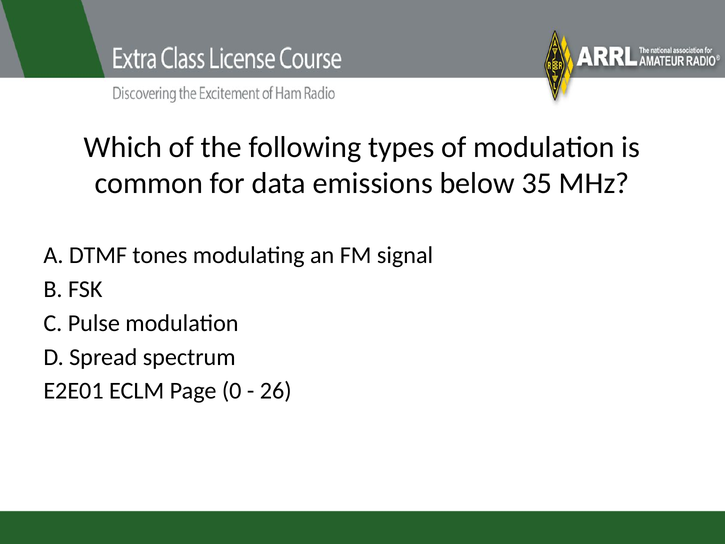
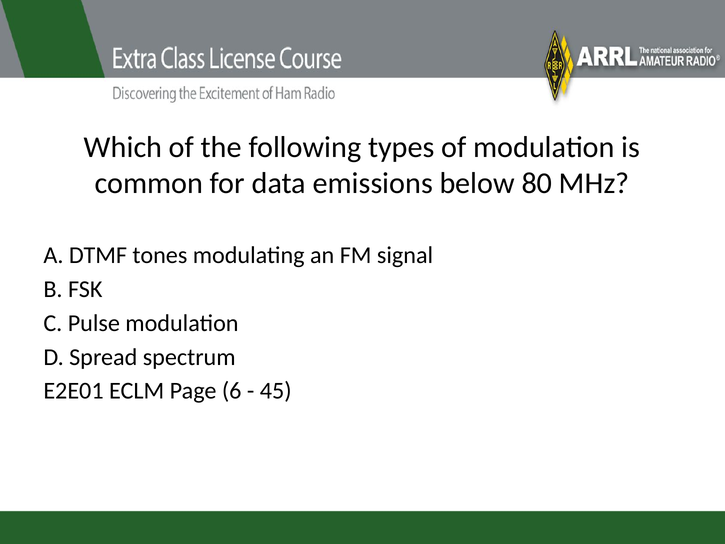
35: 35 -> 80 (537, 183)
0: 0 -> 6 (232, 391)
26: 26 -> 45 (276, 391)
